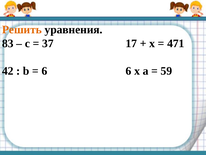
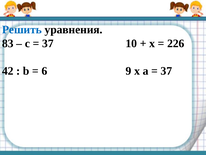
Решить colour: orange -> blue (22, 30)
17: 17 -> 10 (131, 43)
471: 471 -> 226 (176, 43)
6 6: 6 -> 9 (128, 71)
59: 59 -> 37 (166, 71)
